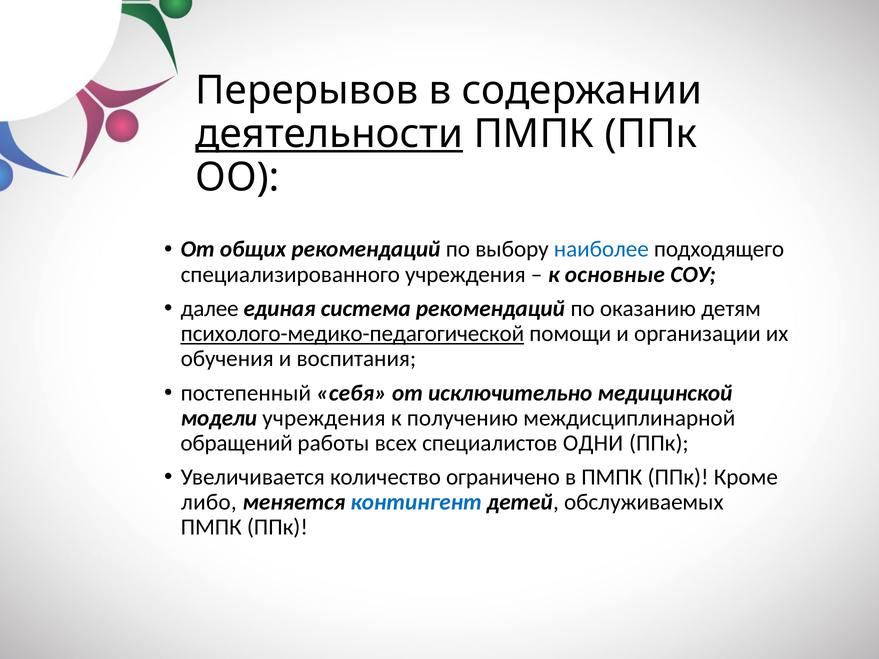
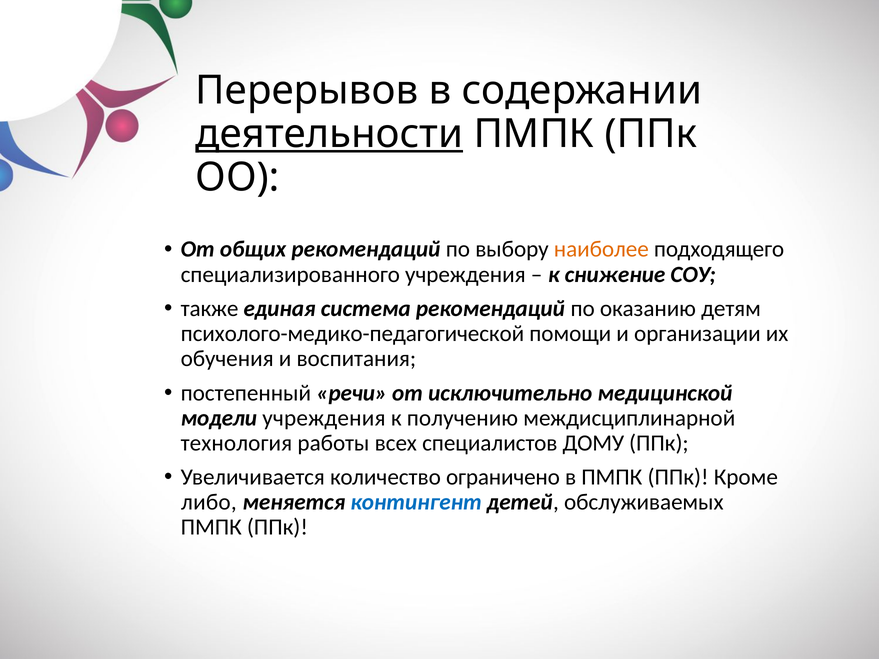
наиболее colour: blue -> orange (601, 249)
основные: основные -> снижение (615, 274)
далее: далее -> также (210, 309)
психолого-медико-педагогической underline: present -> none (352, 334)
себя: себя -> речи (352, 393)
обращений: обращений -> технология (236, 443)
ОДНИ: ОДНИ -> ДОМУ (593, 443)
